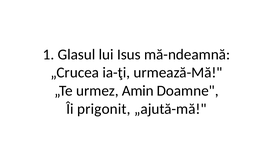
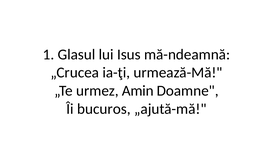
prigonit: prigonit -> bucuros (104, 109)
